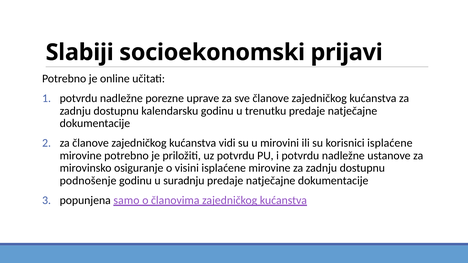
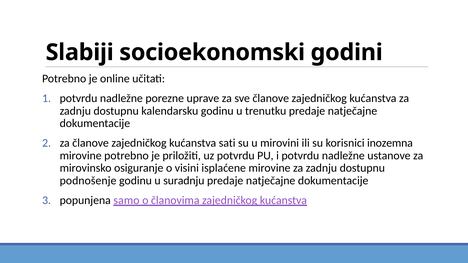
prijavi: prijavi -> godini (347, 52)
vidi: vidi -> sati (227, 143)
korisnici isplaćene: isplaćene -> inozemna (390, 143)
